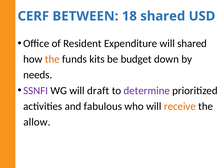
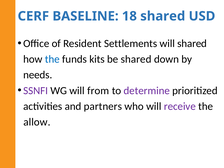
BETWEEN: BETWEEN -> BASELINE (86, 16)
Expenditure: Expenditure -> Settlements (131, 44)
the colour: orange -> blue (52, 59)
be budget: budget -> shared (136, 59)
draft: draft -> from (98, 91)
fabulous: fabulous -> partners (103, 106)
receive colour: orange -> purple (180, 106)
